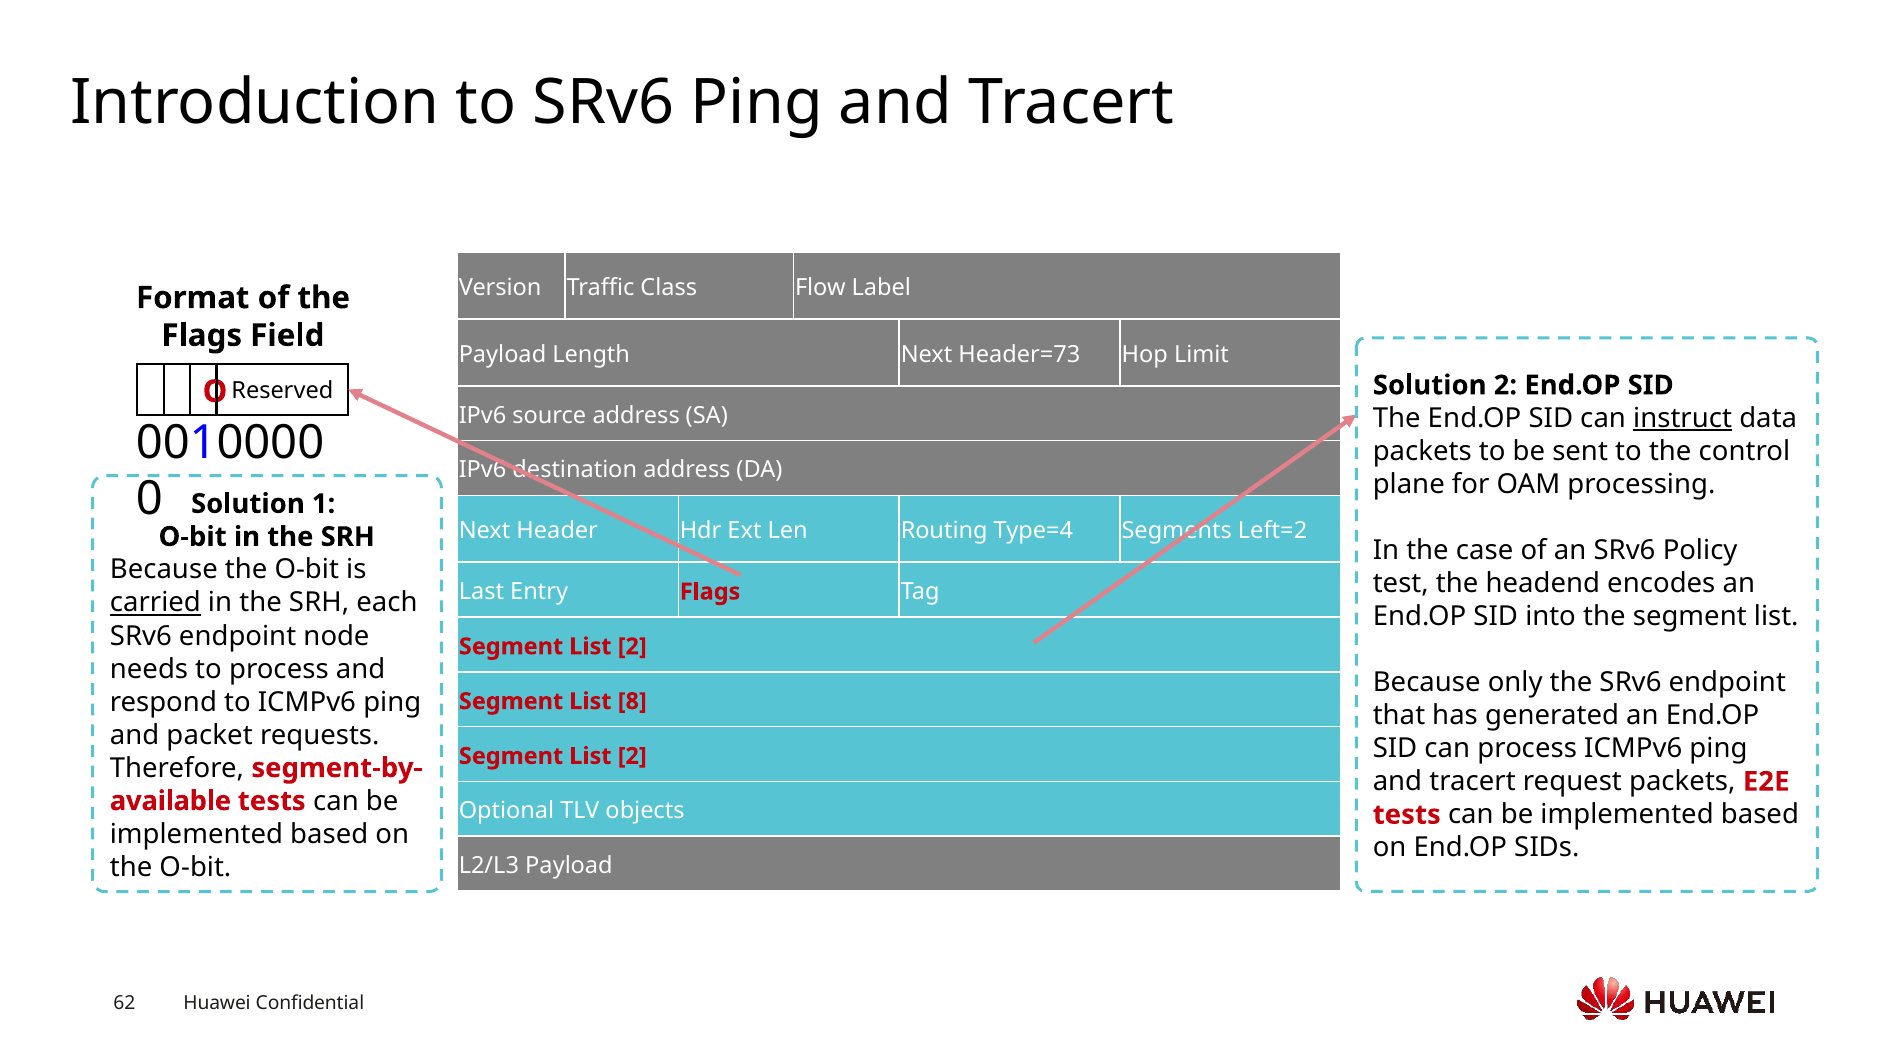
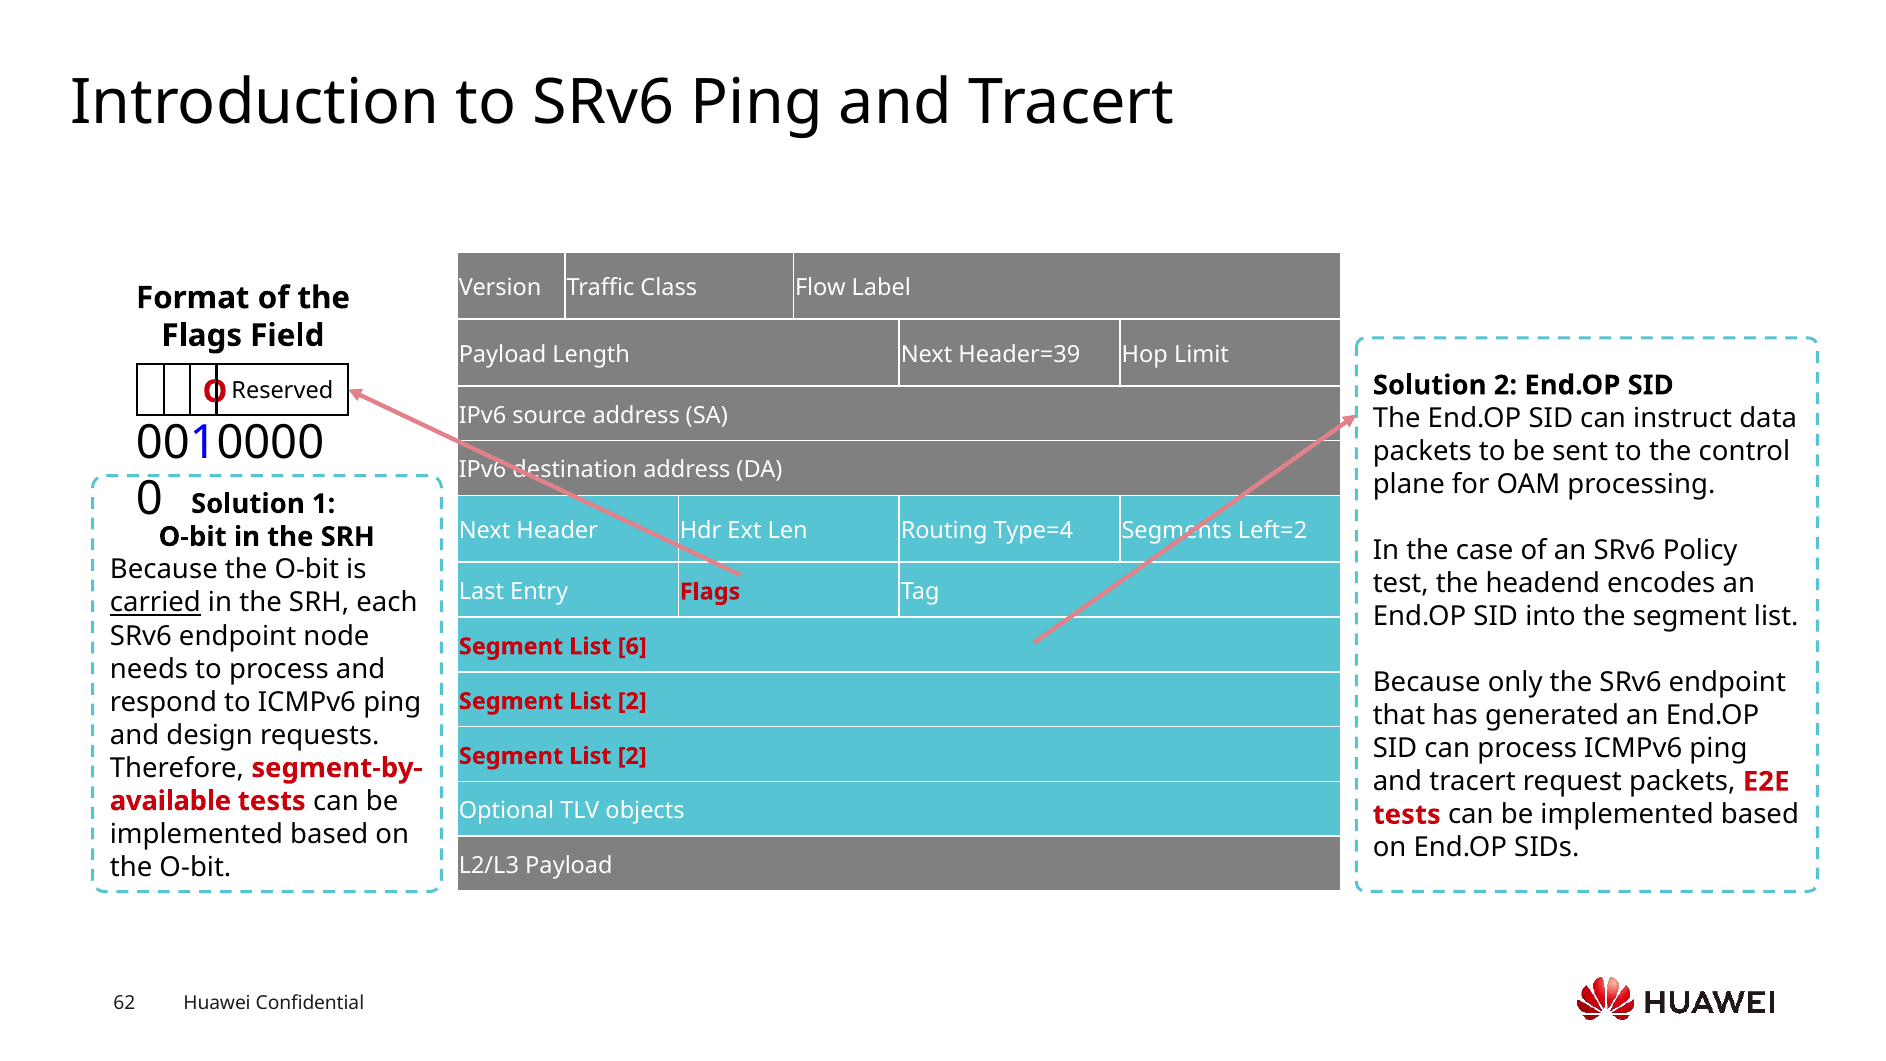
Header=73: Header=73 -> Header=39 (1019, 355)
instruct underline: present -> none (1683, 418)
2: 2 -> 6 (632, 646)
8: 8 -> 2 (632, 701)
packet: packet -> design (210, 735)
